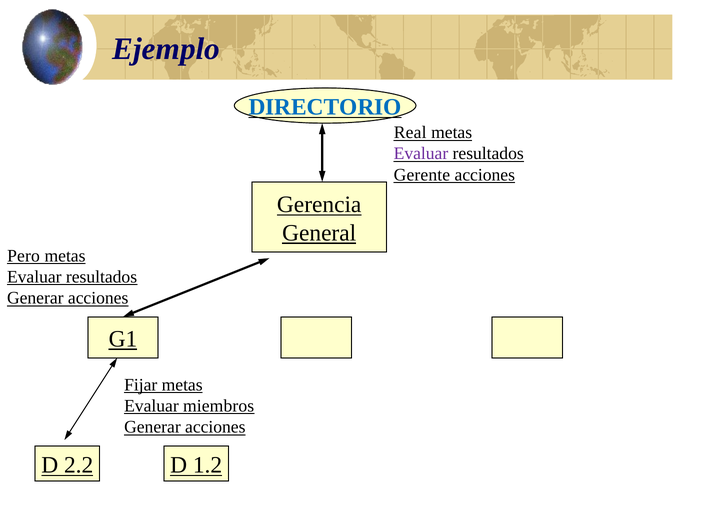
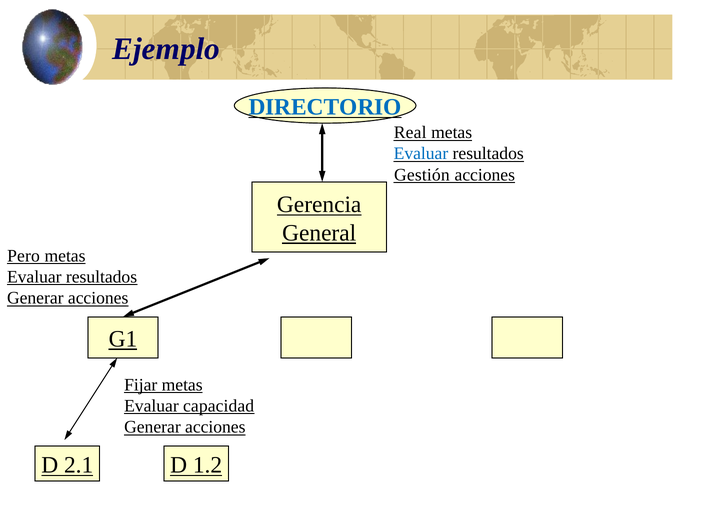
Evaluar colour: purple -> blue (421, 153)
Gerente: Gerente -> Gestión (422, 175)
miembros: miembros -> capacidad (219, 405)
2.2: 2.2 -> 2.1 (79, 464)
